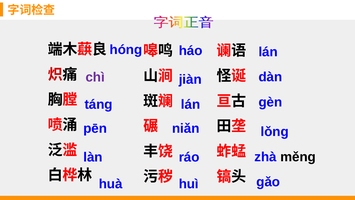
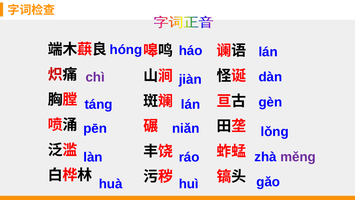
měng colour: black -> purple (298, 157)
